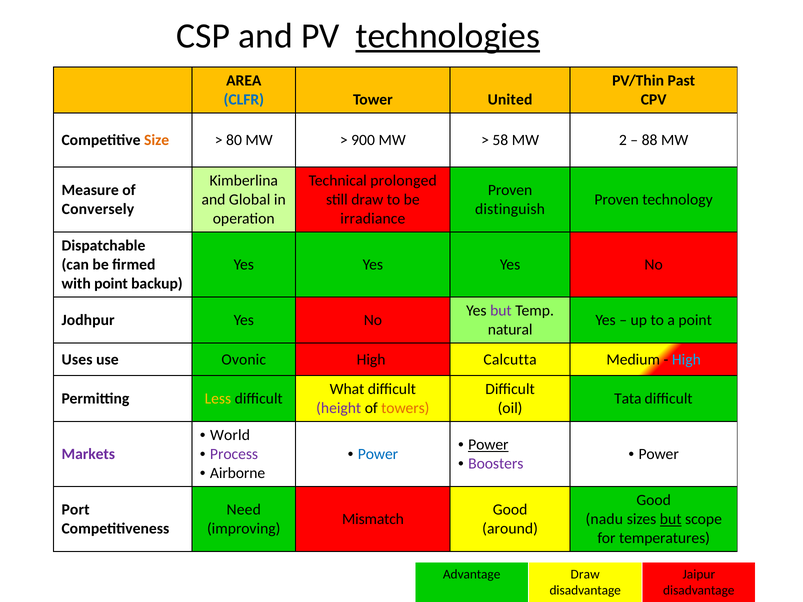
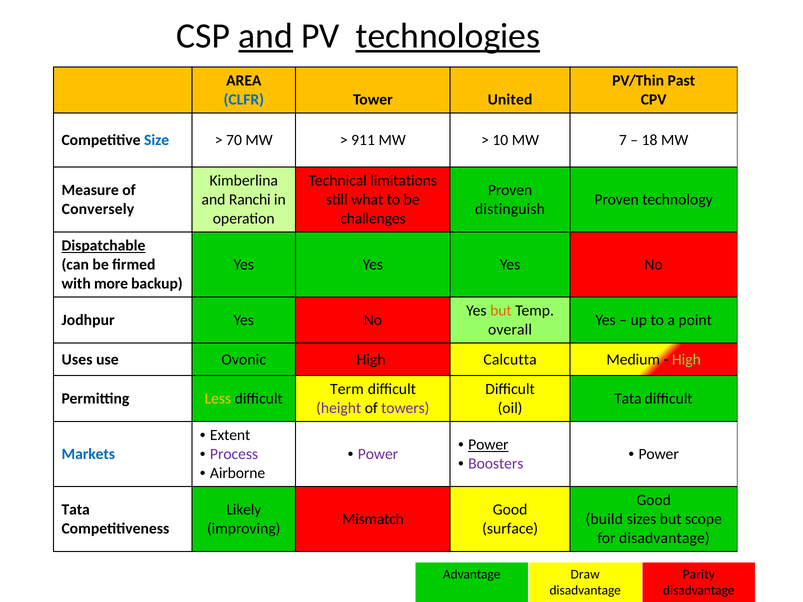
and underline: none -> present (266, 36)
Size colour: orange -> blue (157, 140)
80: 80 -> 70 (234, 140)
900: 900 -> 911 (363, 140)
58: 58 -> 10 (500, 140)
2: 2 -> 7 (623, 140)
88: 88 -> 18 (650, 140)
prolonged: prolonged -> limitations (404, 181)
Global: Global -> Ranchi (250, 200)
still draw: draw -> what (367, 200)
irradiance: irradiance -> challenges (373, 219)
Dispatchable underline: none -> present (103, 246)
with point: point -> more (111, 284)
but colour: purple -> orange (501, 311)
natural: natural -> overall (510, 330)
High colour: light blue -> light green (686, 360)
What: What -> Term (347, 389)
towers colour: orange -> purple (405, 408)
World: World -> Extent (230, 435)
Power colour: blue -> purple (378, 454)
Markets colour: purple -> blue (88, 454)
Port: Port -> Tata (76, 510)
Need: Need -> Likely (244, 510)
nadu: nadu -> build (604, 520)
but underline: present -> none (671, 520)
around: around -> surface (510, 529)
for temperatures: temperatures -> disadvantage (664, 539)
Jaipur: Jaipur -> Parity (699, 574)
